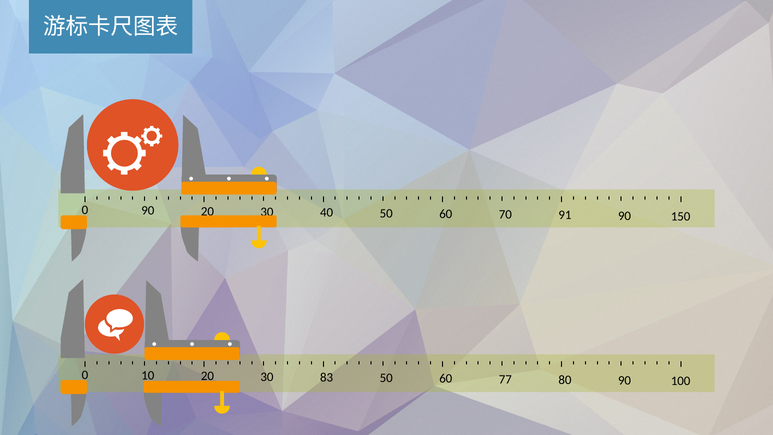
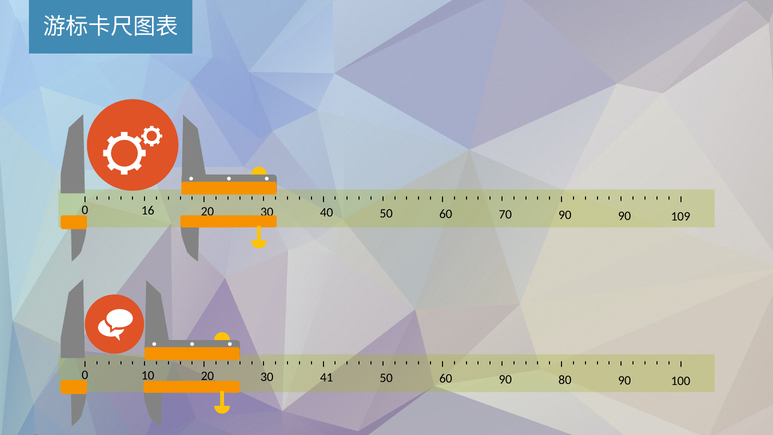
90: 90 -> 16 (148, 211)
70 91: 91 -> 90 (565, 215)
150: 150 -> 109 (681, 216)
83: 83 -> 41 (327, 377)
60 77: 77 -> 90 (505, 379)
